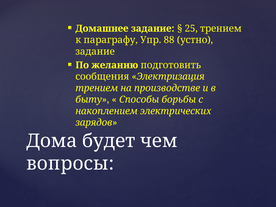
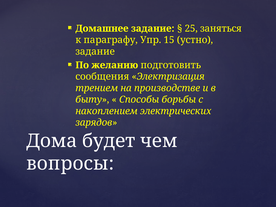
25 трением: трением -> заняться (221, 28)
88: 88 -> 15 (169, 40)
